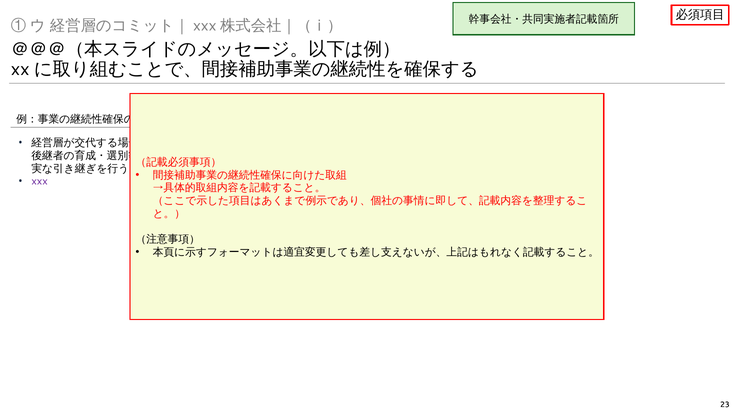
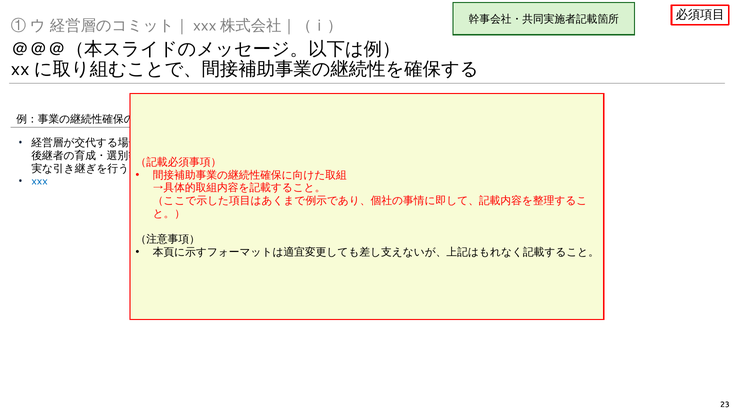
xxx colour: purple -> blue (40, 181)
